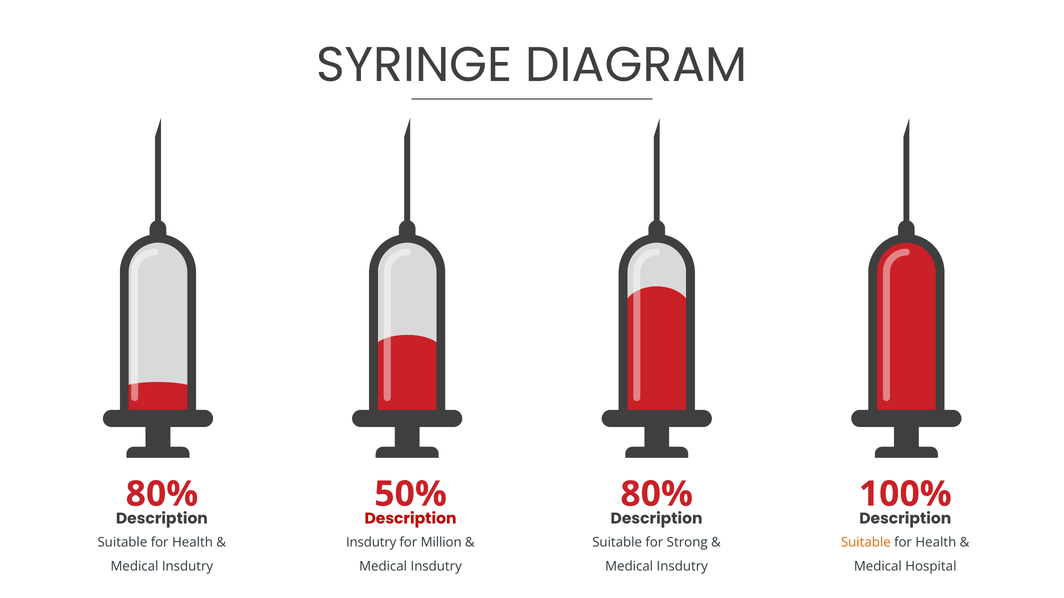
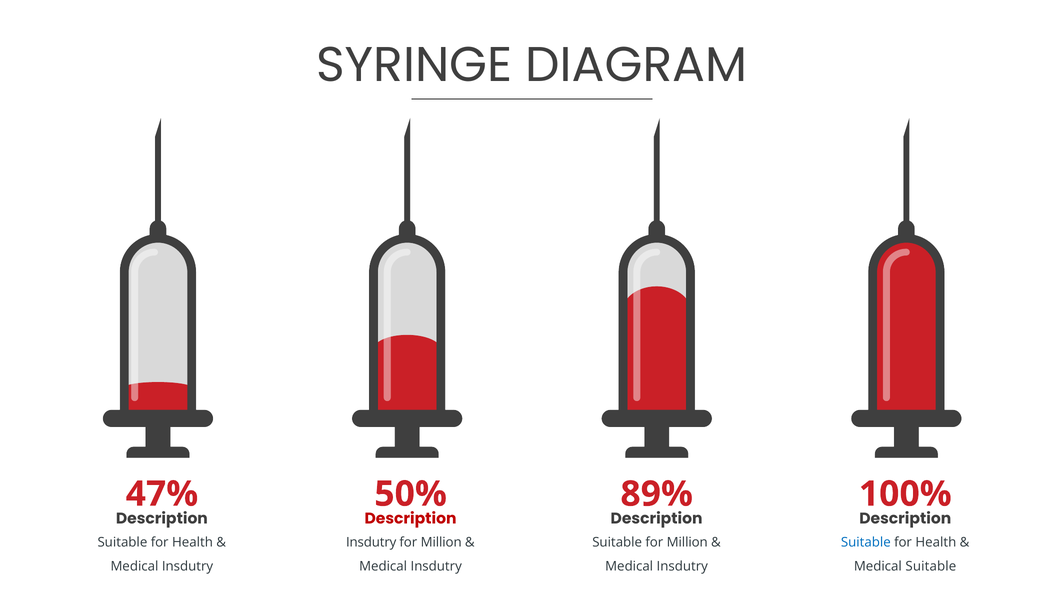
80%: 80% -> 47% (162, 494)
80%: 80% -> 89% (657, 494)
Suitable for Strong: Strong -> Million (687, 543)
Suitable colour: orange -> blue (866, 543)
Medical Hospital: Hospital -> Suitable (931, 567)
